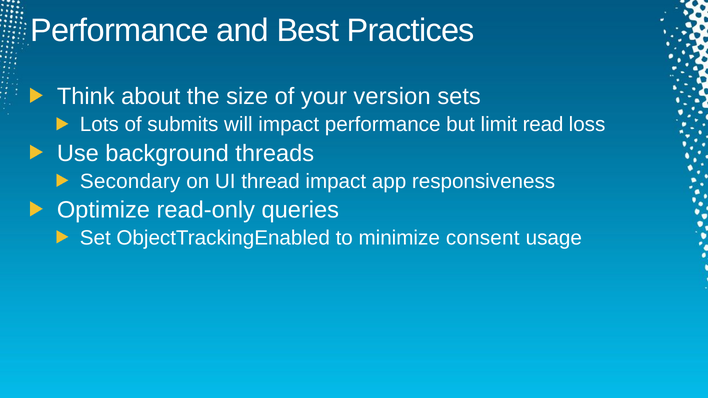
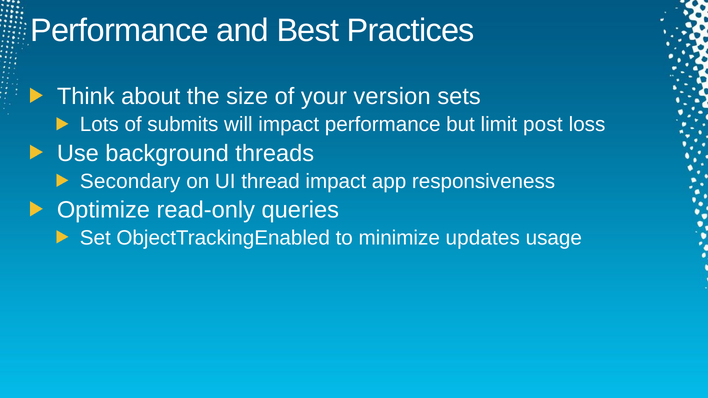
read: read -> post (543, 125)
consent: consent -> updates (483, 238)
